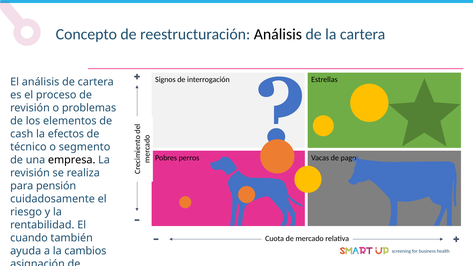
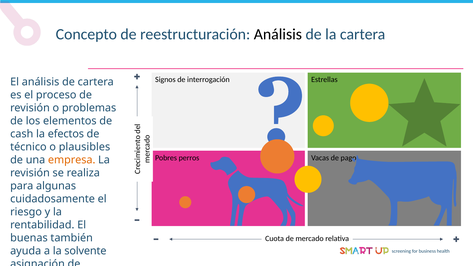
segmento: segmento -> plausibles (85, 147)
empresa colour: black -> orange (72, 160)
pensión: pensión -> algunas (56, 186)
cuando: cuando -> buenas (29, 238)
cambios: cambios -> solvente (85, 251)
